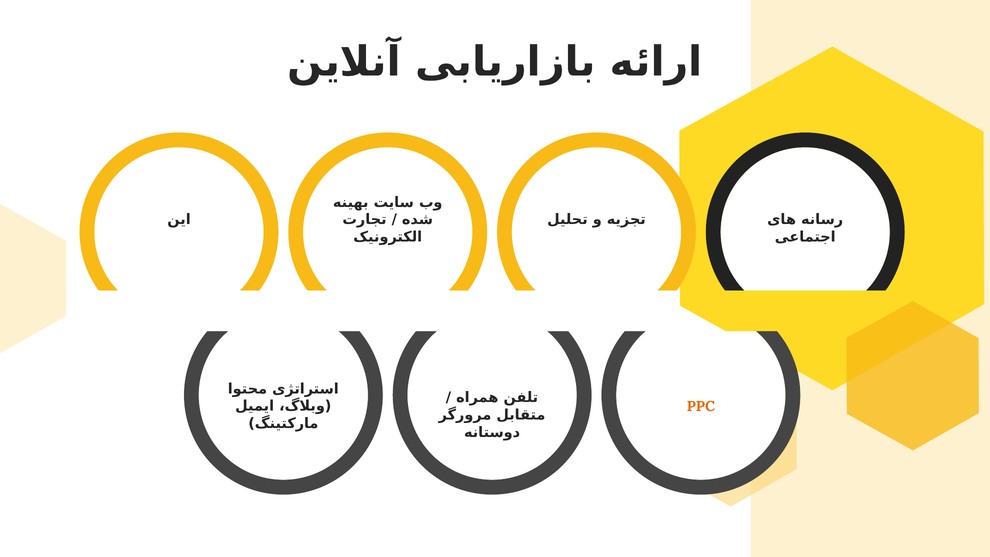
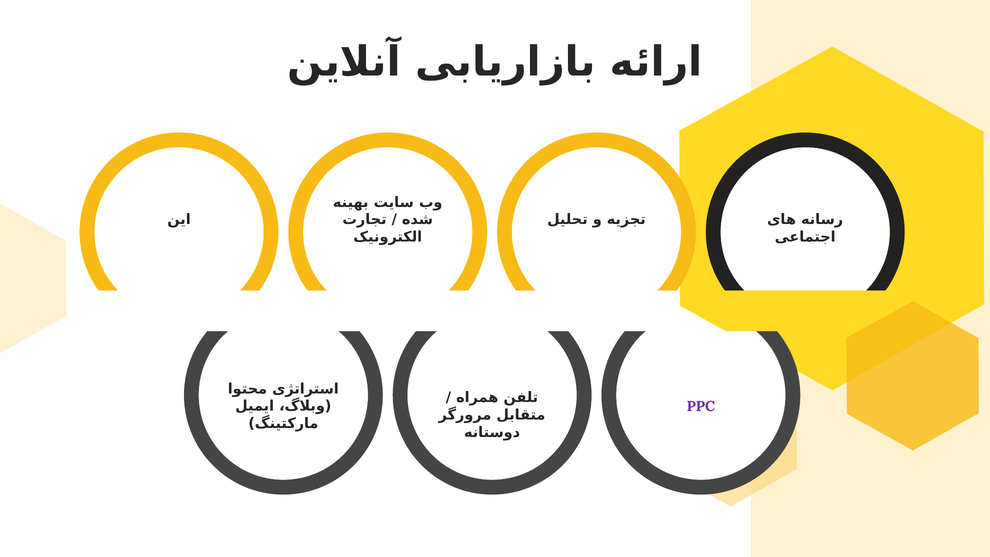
PPC colour: orange -> purple (701, 406)
